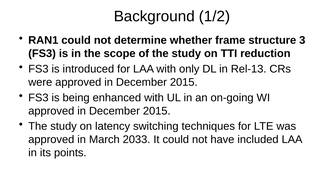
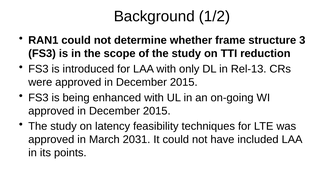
switching: switching -> feasibility (156, 126)
2033: 2033 -> 2031 (137, 140)
